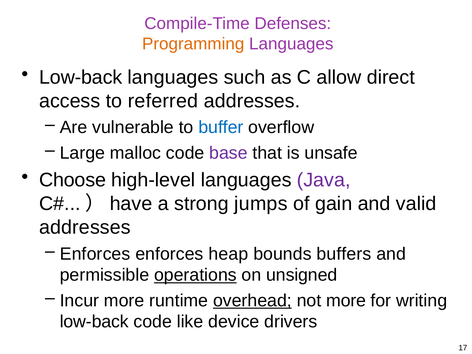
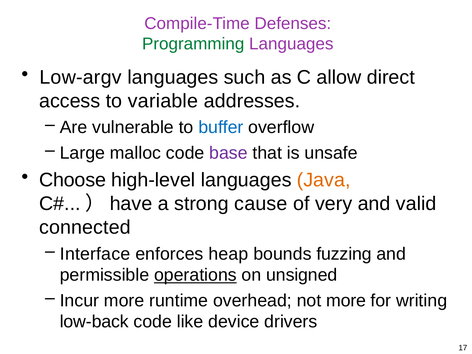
Programming colour: orange -> green (193, 44)
Low-back: Low-back -> Low-argv (81, 77)
referred: referred -> variable (163, 101)
Java colour: purple -> orange (324, 180)
jumps: jumps -> cause (261, 204)
gain: gain -> very (334, 204)
addresses: addresses -> connected (85, 227)
Enforces: Enforces -> Interface (95, 254)
buffers: buffers -> fuzzing (344, 254)
overhead underline: present -> none (252, 301)
